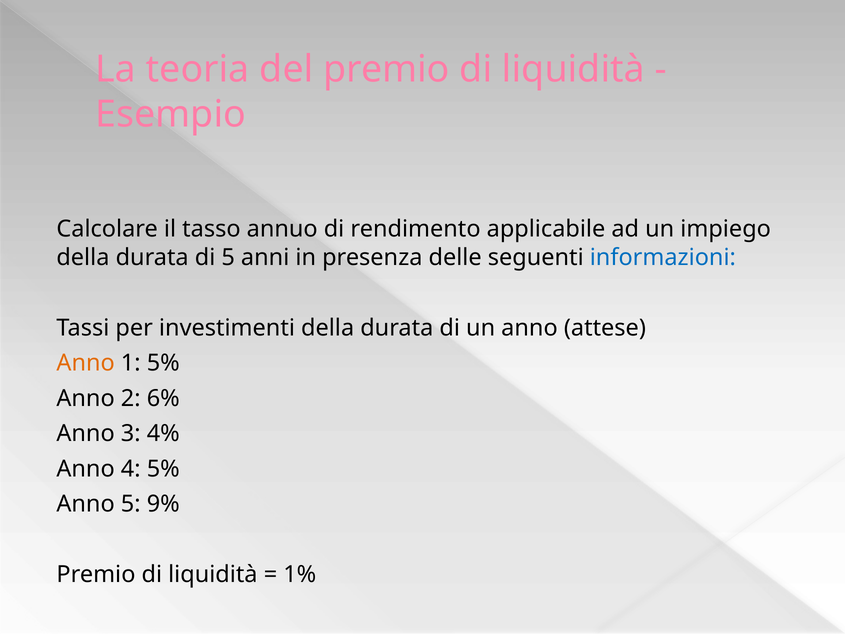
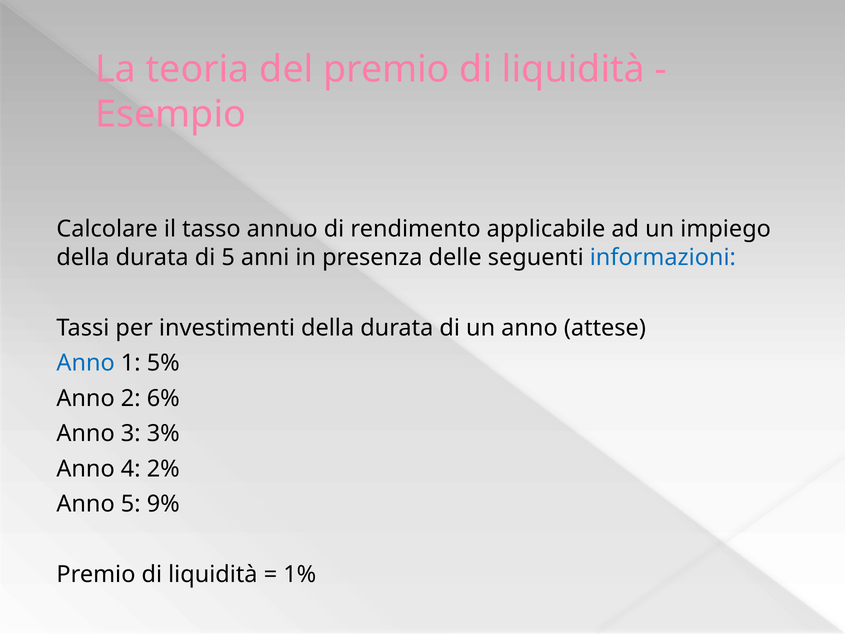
Anno colour: orange -> blue (86, 363)
4%: 4% -> 3% (163, 433)
4 5%: 5% -> 2% (163, 469)
